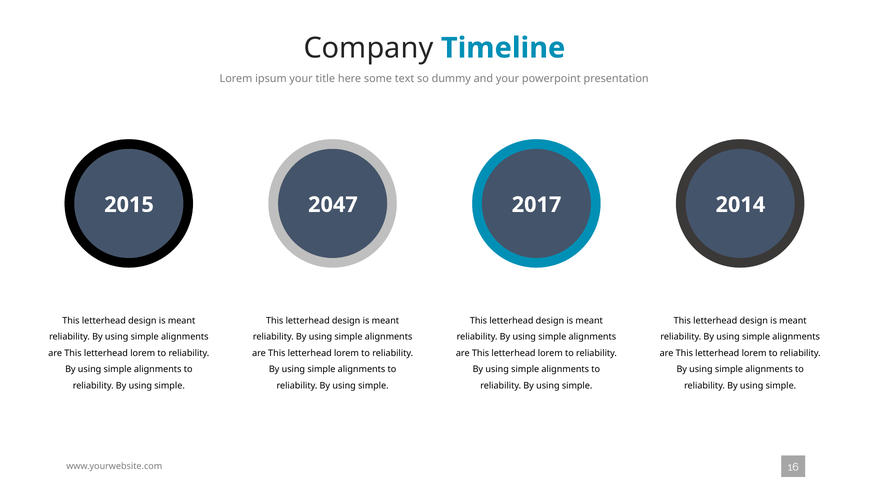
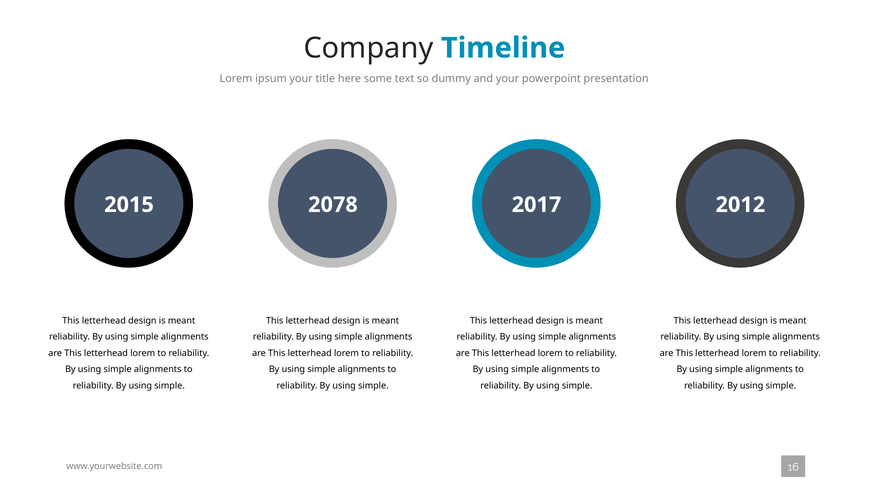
2047: 2047 -> 2078 (333, 205)
2014: 2014 -> 2012 (740, 205)
